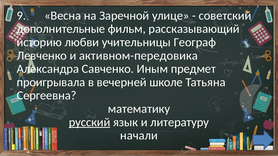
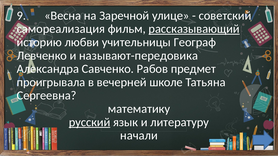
дополнительные: дополнительные -> самореализация (61, 29)
рассказывающий underline: none -> present (194, 29)
активном-передовика: активном-передовика -> называют-передовика (139, 56)
Иным: Иным -> Рабов (152, 69)
